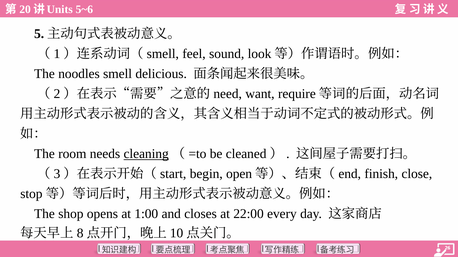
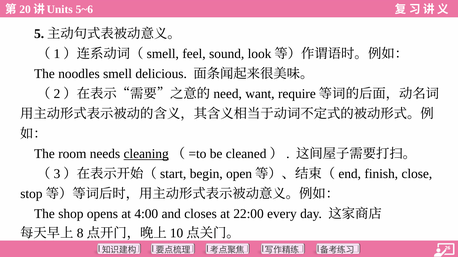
1:00: 1:00 -> 4:00 (146, 214)
